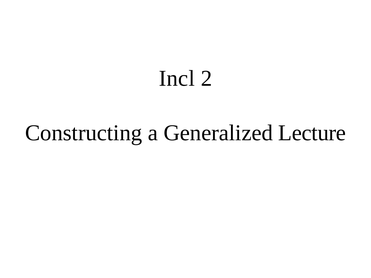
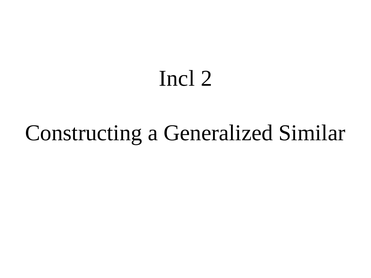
Lecture: Lecture -> Similar (312, 133)
